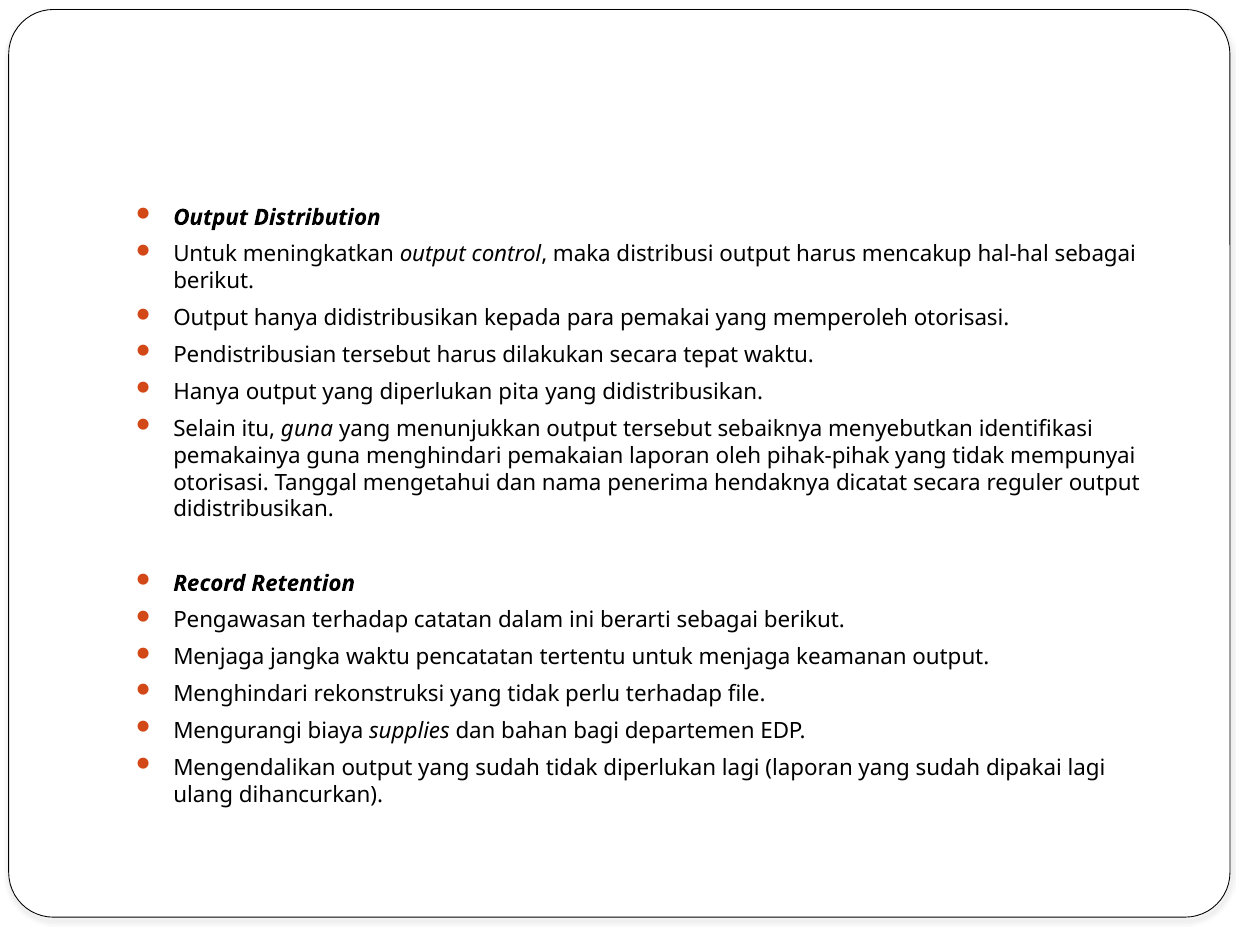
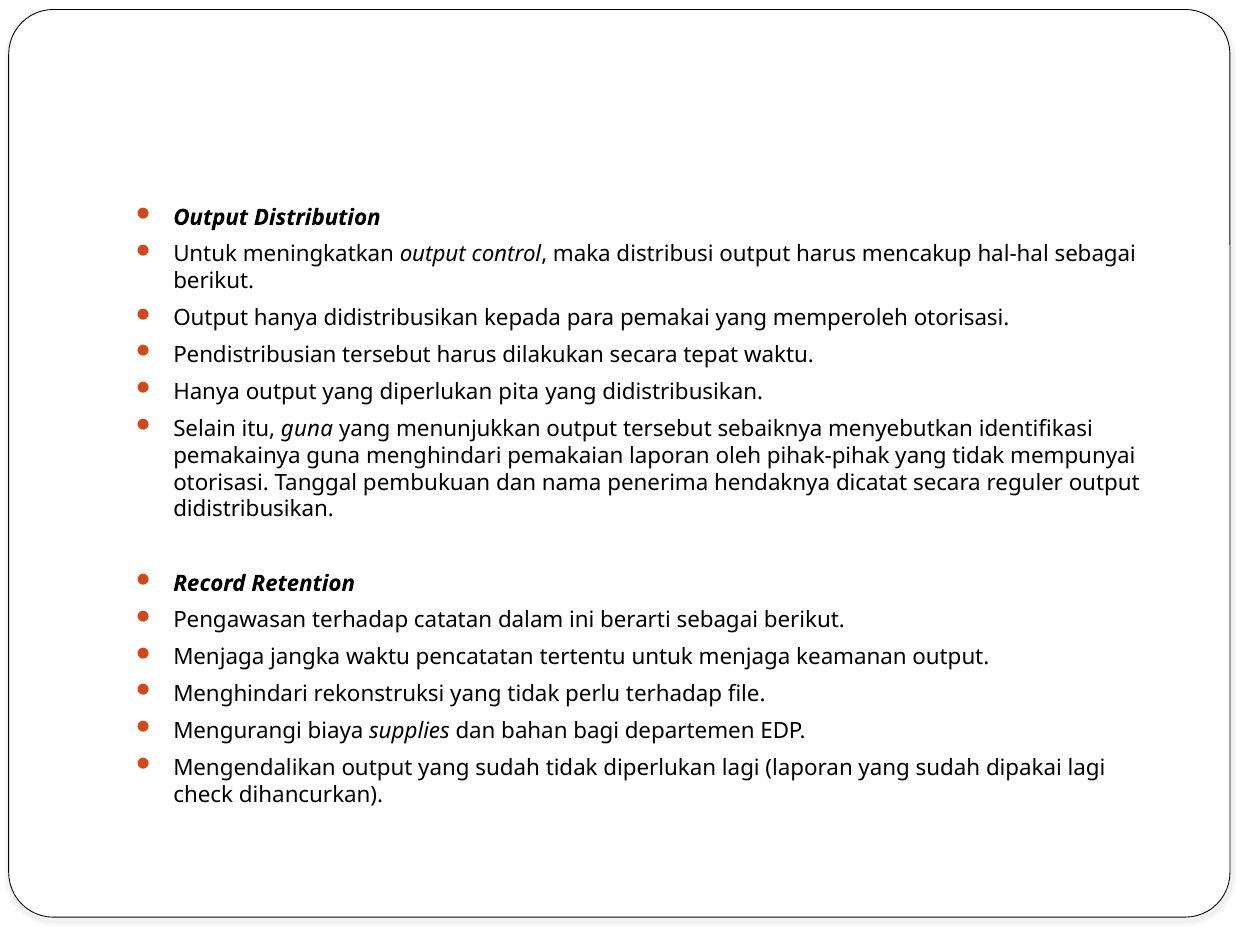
mengetahui: mengetahui -> pembukuan (427, 482)
ulang: ulang -> check (203, 794)
